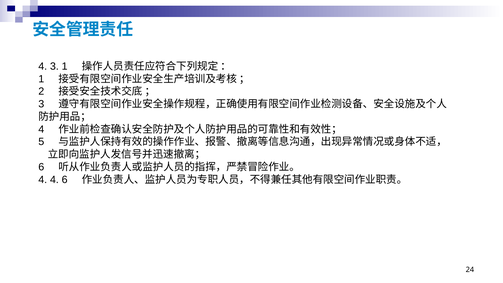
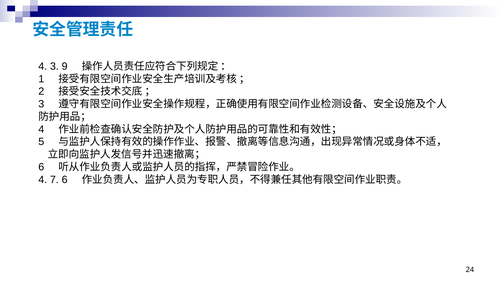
3 1: 1 -> 9 (65, 66)
4 4: 4 -> 7 (54, 180)
